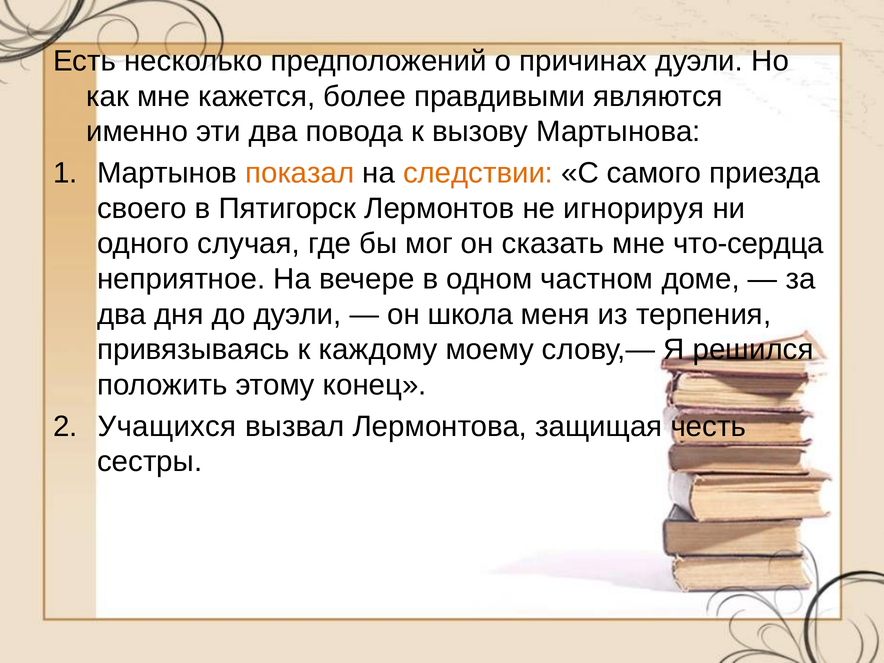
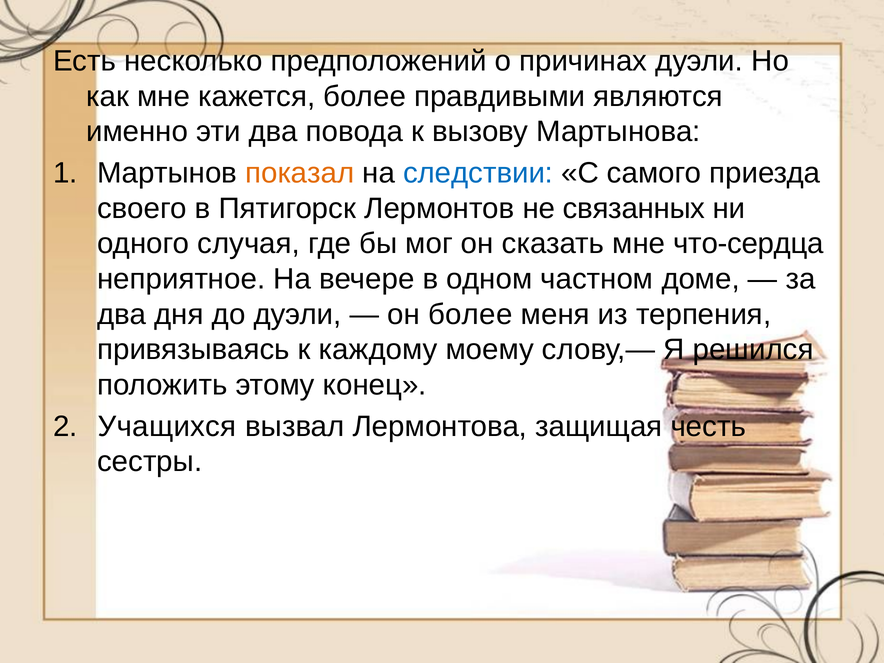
следствии colour: orange -> blue (478, 173)
игнорируя: игнорируя -> связанных (634, 208)
он школа: школа -> более (470, 314)
